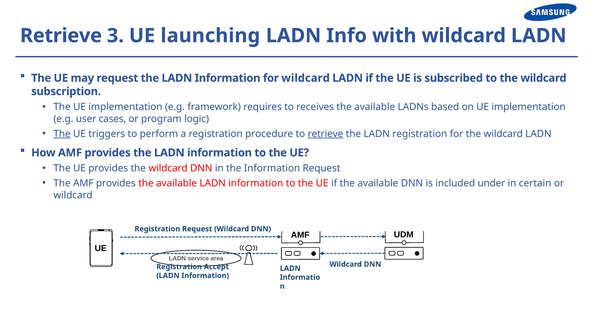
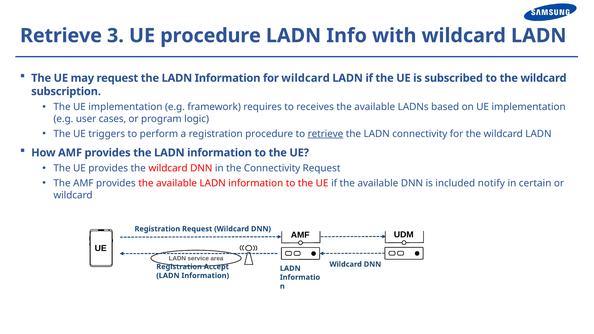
UE launching: launching -> procedure (211, 36)
The underline: present -> none (62, 134)
LADN registration: registration -> connectivity (420, 134)
the Information: Information -> Connectivity (272, 168)
under: under -> notify (491, 183)
